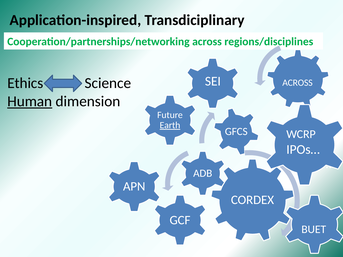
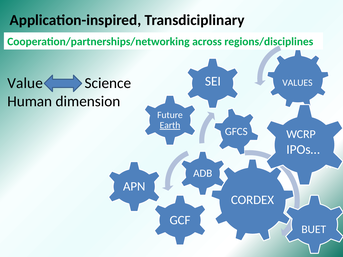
Ethics: Ethics -> Value (25, 83)
ACROSS: ACROSS -> VALUES (297, 83)
Human underline: present -> none (30, 102)
